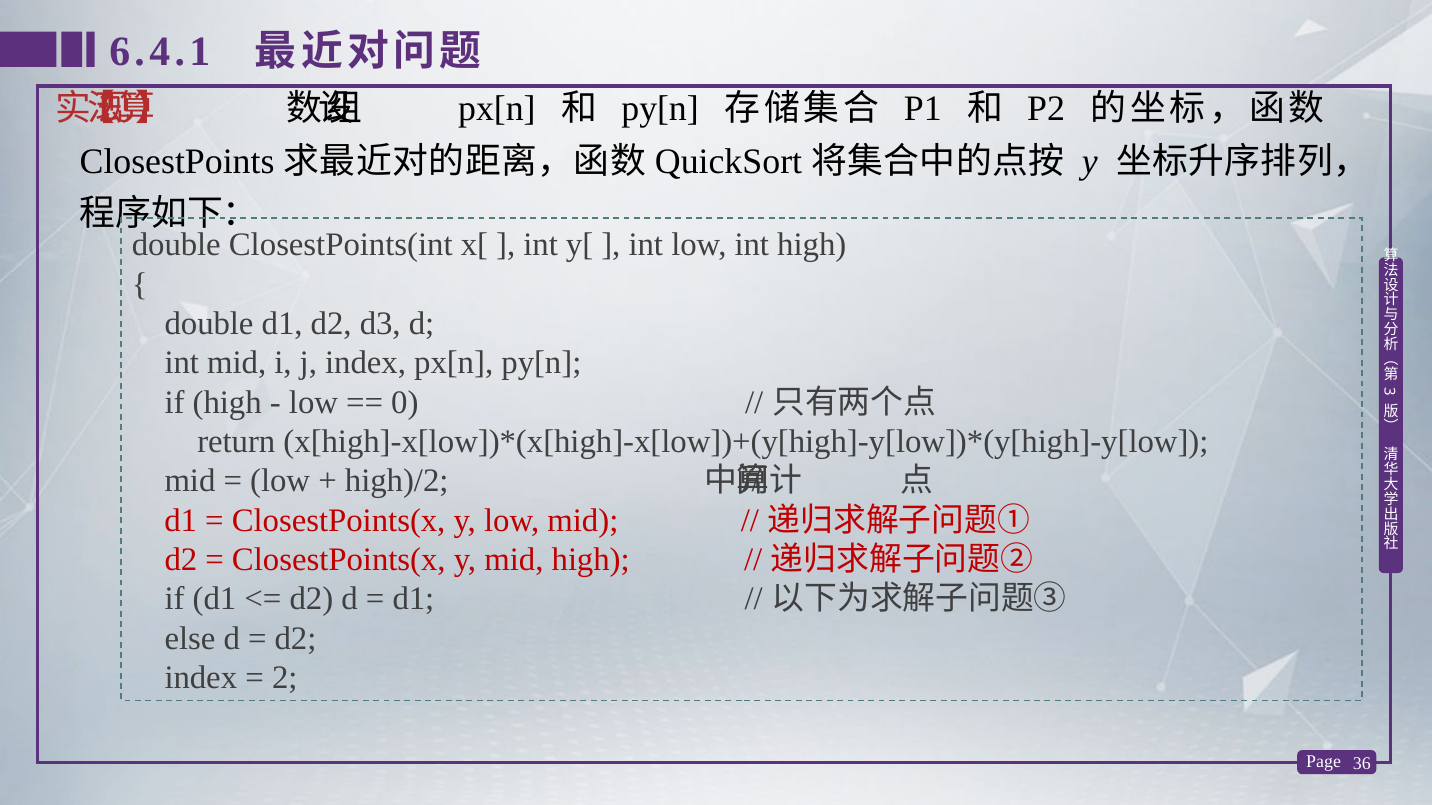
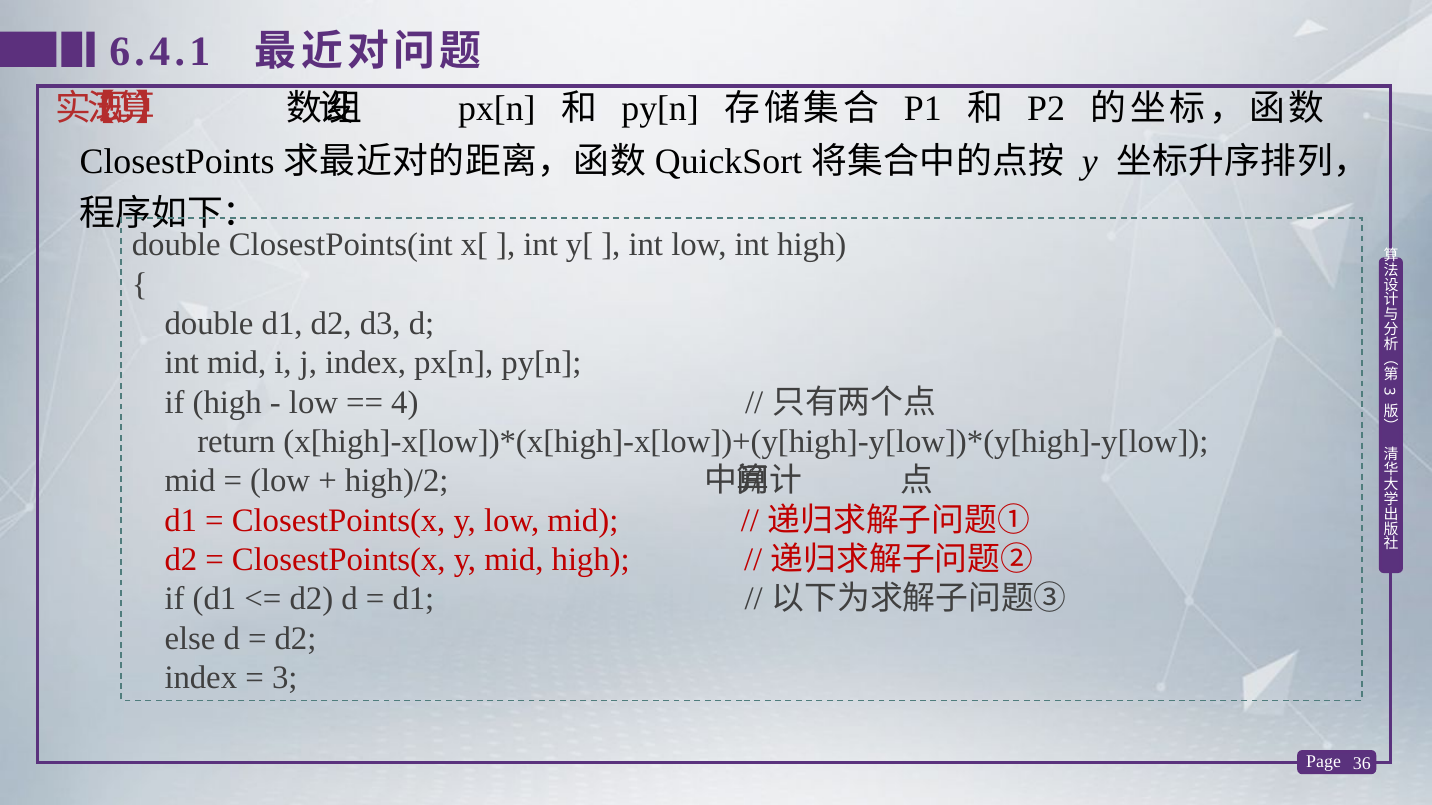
0: 0 -> 4 (405, 403)
2: 2 -> 3 (285, 678)
